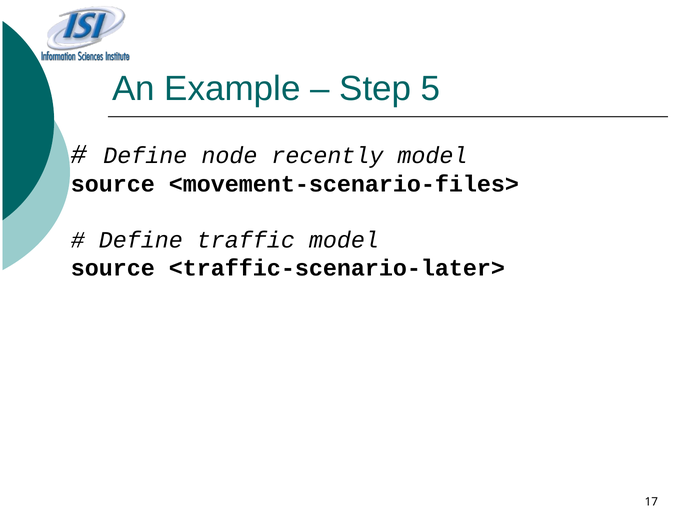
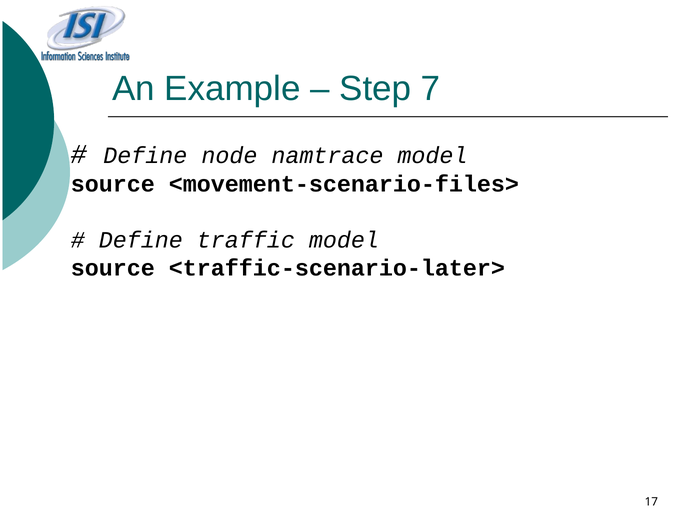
5: 5 -> 7 (431, 89)
recently: recently -> namtrace (327, 155)
